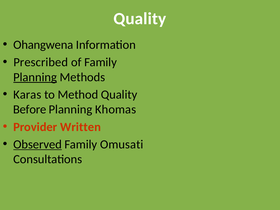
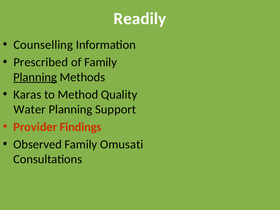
Quality: Quality -> Readily (140, 19)
Ohangwena: Ohangwena -> Counselling (43, 45)
Before: Before -> Water (30, 109)
Khomas: Khomas -> Support (116, 109)
Written: Written -> Findings (81, 127)
Observed underline: present -> none (38, 144)
